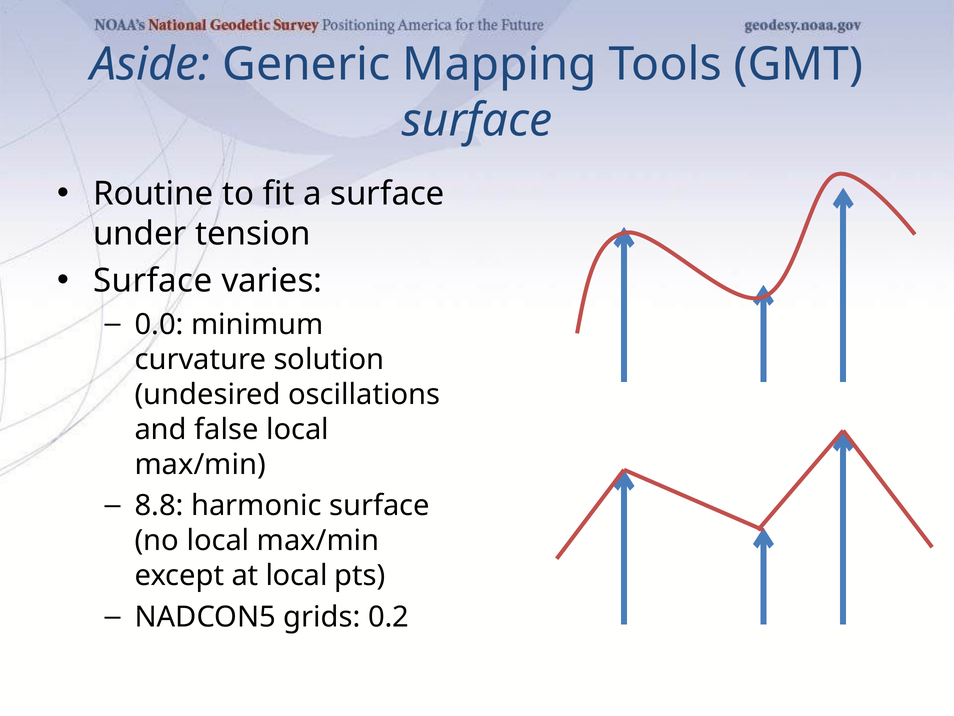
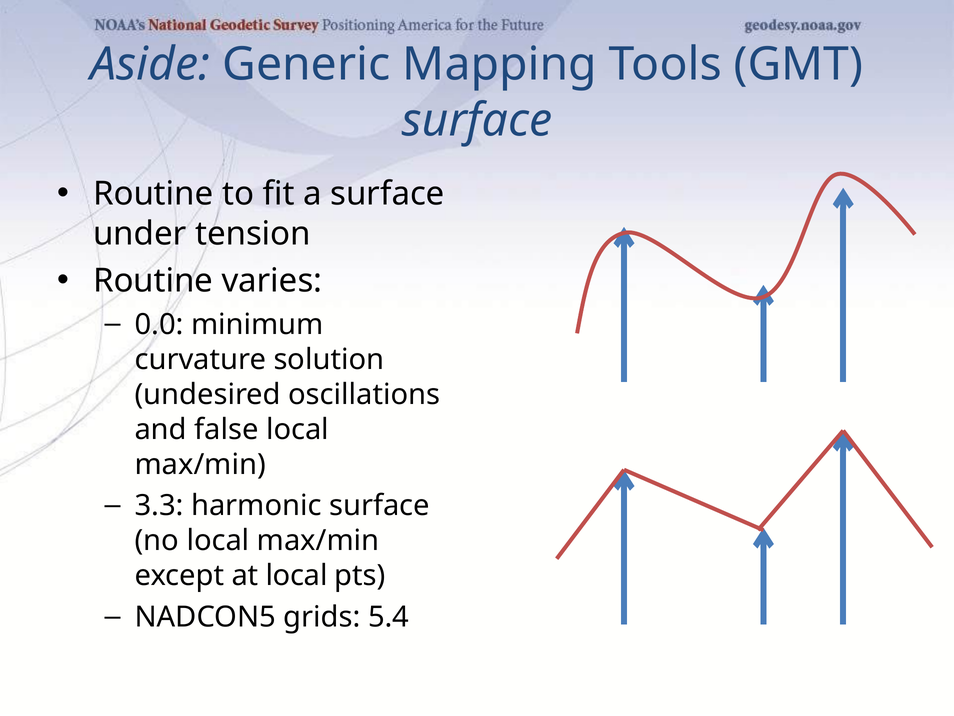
Surface: Surface -> Routine (153, 281)
8.8: 8.8 -> 3.3 (159, 505)
0.2: 0.2 -> 5.4 (389, 617)
